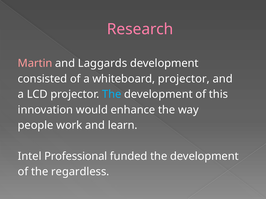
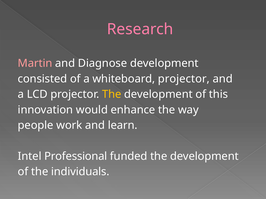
Laggards: Laggards -> Diagnose (103, 64)
The colour: light blue -> yellow (112, 95)
regardless: regardless -> individuals (80, 172)
